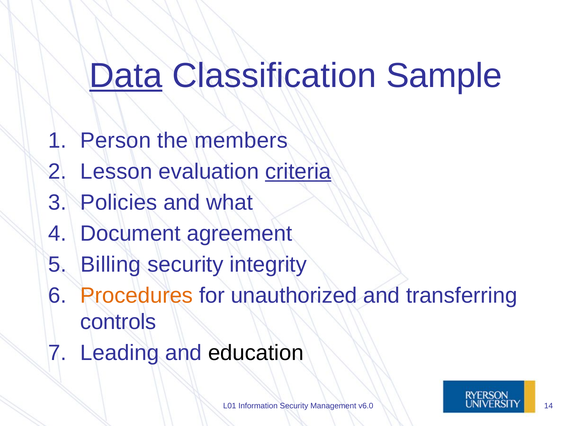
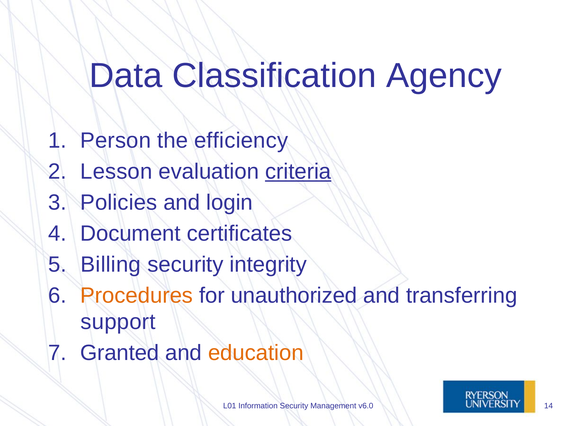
Data underline: present -> none (126, 76)
Sample: Sample -> Agency (444, 76)
members: members -> efficiency (241, 141)
what: what -> login (230, 203)
agreement: agreement -> certificates (239, 234)
controls: controls -> support (118, 322)
Leading: Leading -> Granted (120, 353)
education colour: black -> orange (256, 353)
